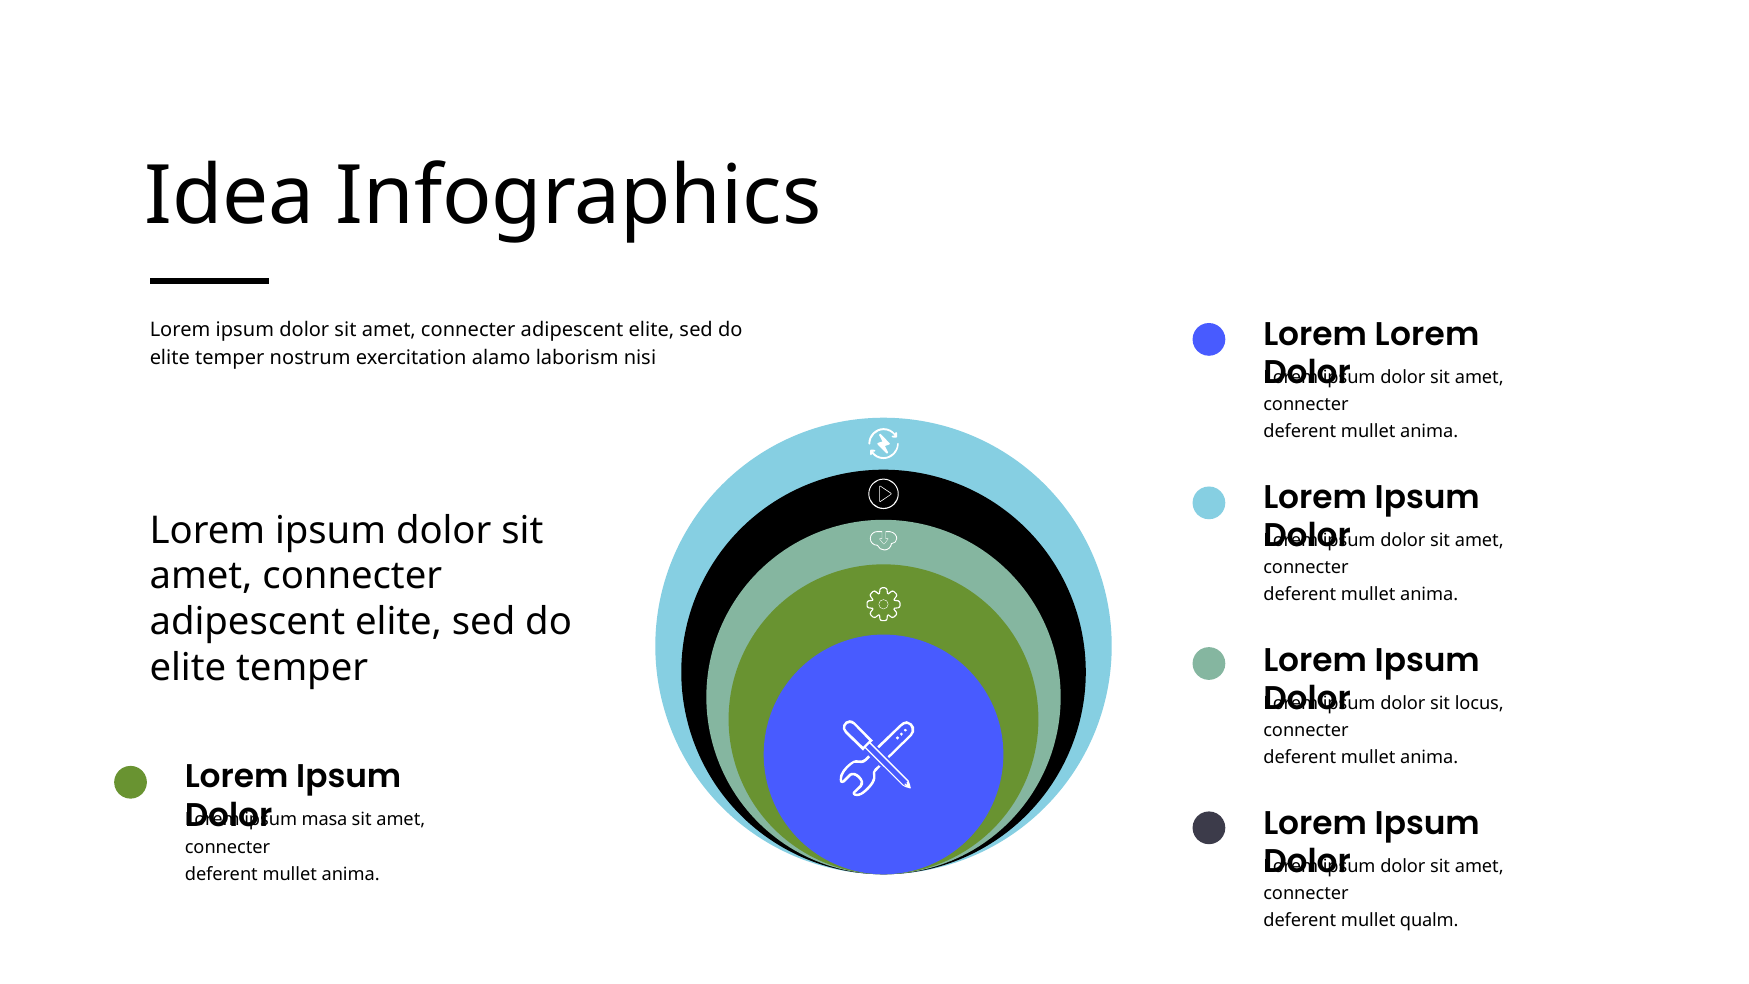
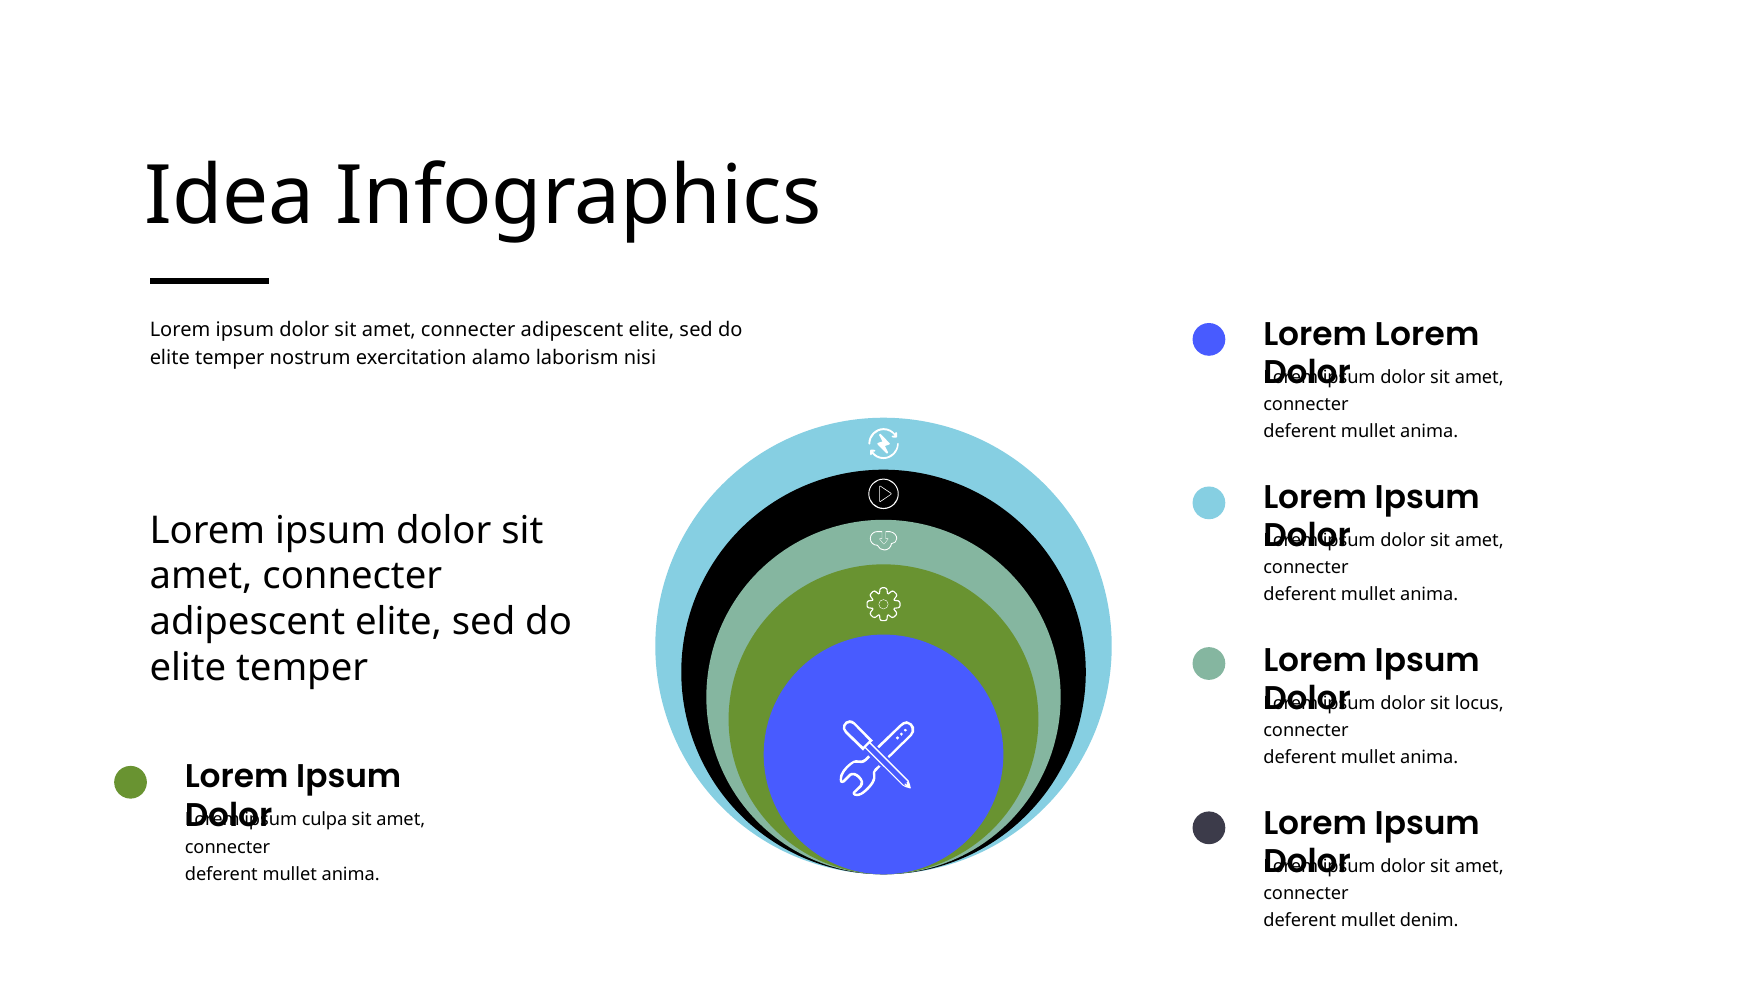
masa: masa -> culpa (325, 820)
qualm: qualm -> denim (1429, 921)
